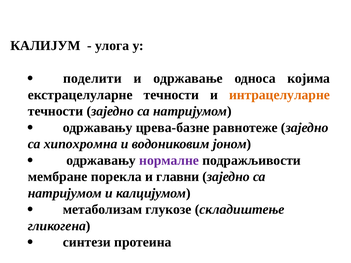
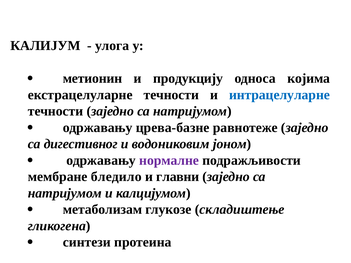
поделити: поделити -> метионин (92, 78)
одржавање: одржавање -> продукцију (188, 78)
интрацелуларне colour: orange -> blue (279, 95)
хипохромна: хипохромна -> дигестивног (81, 144)
порекла: порекла -> бледило (116, 177)
